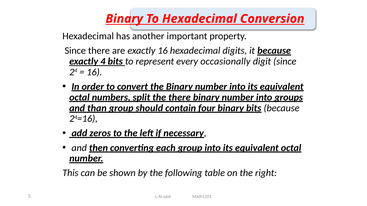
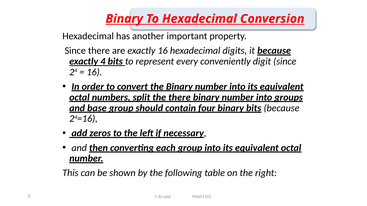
occasionally: occasionally -> conveniently (225, 61)
than: than -> base (97, 108)
